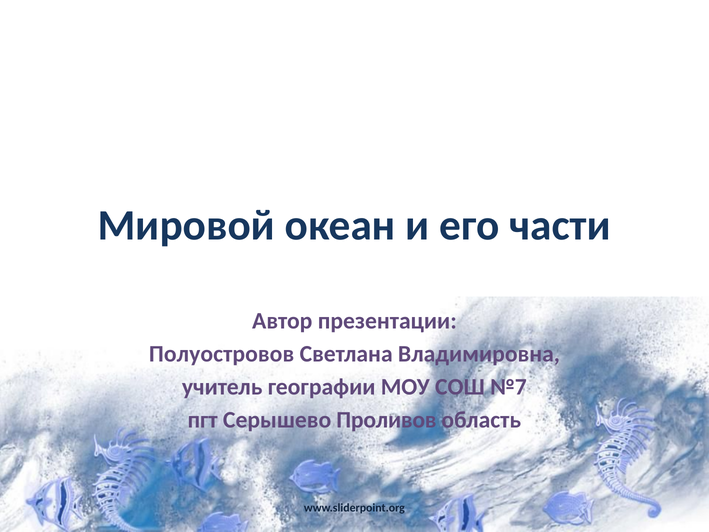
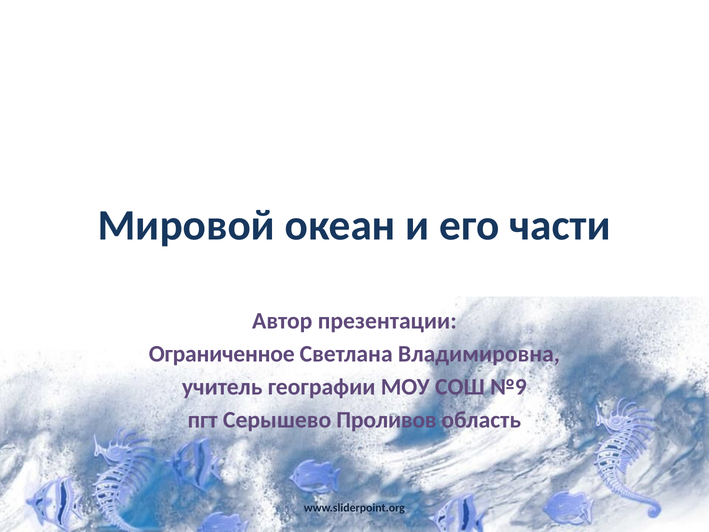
Полуостровов: Полуостровов -> Ограниченное (222, 354)
№7: №7 -> №9 (508, 387)
